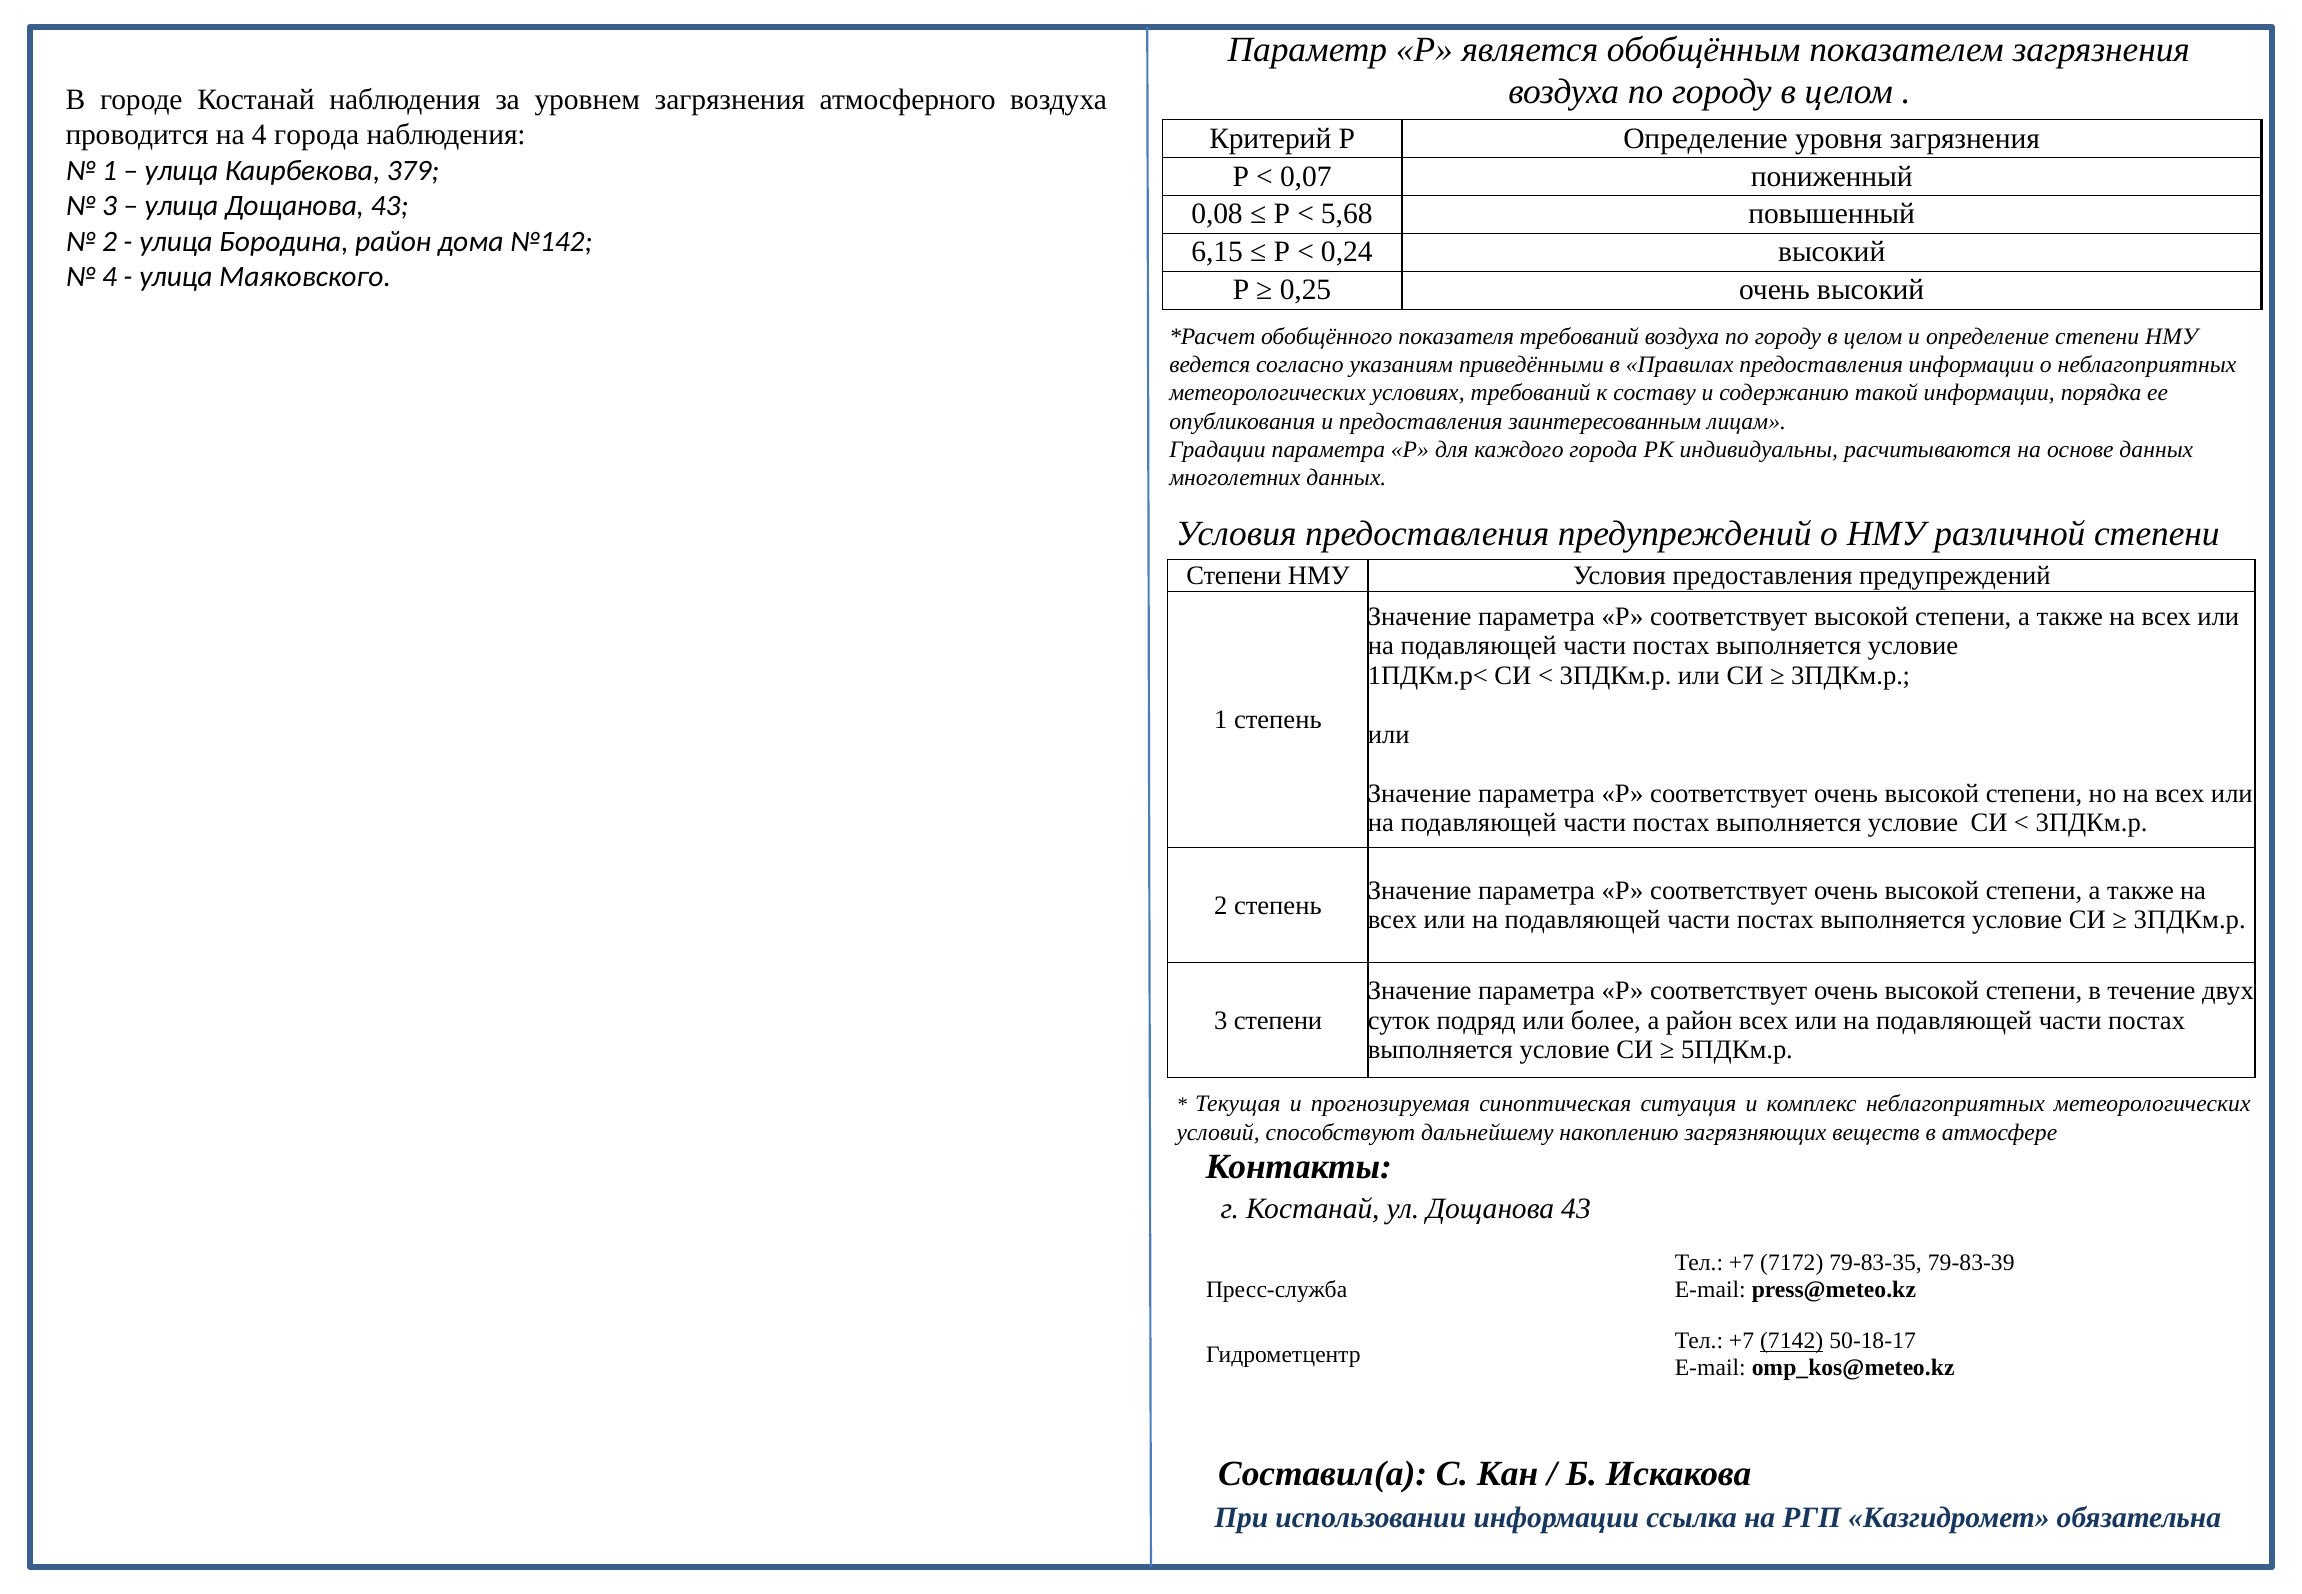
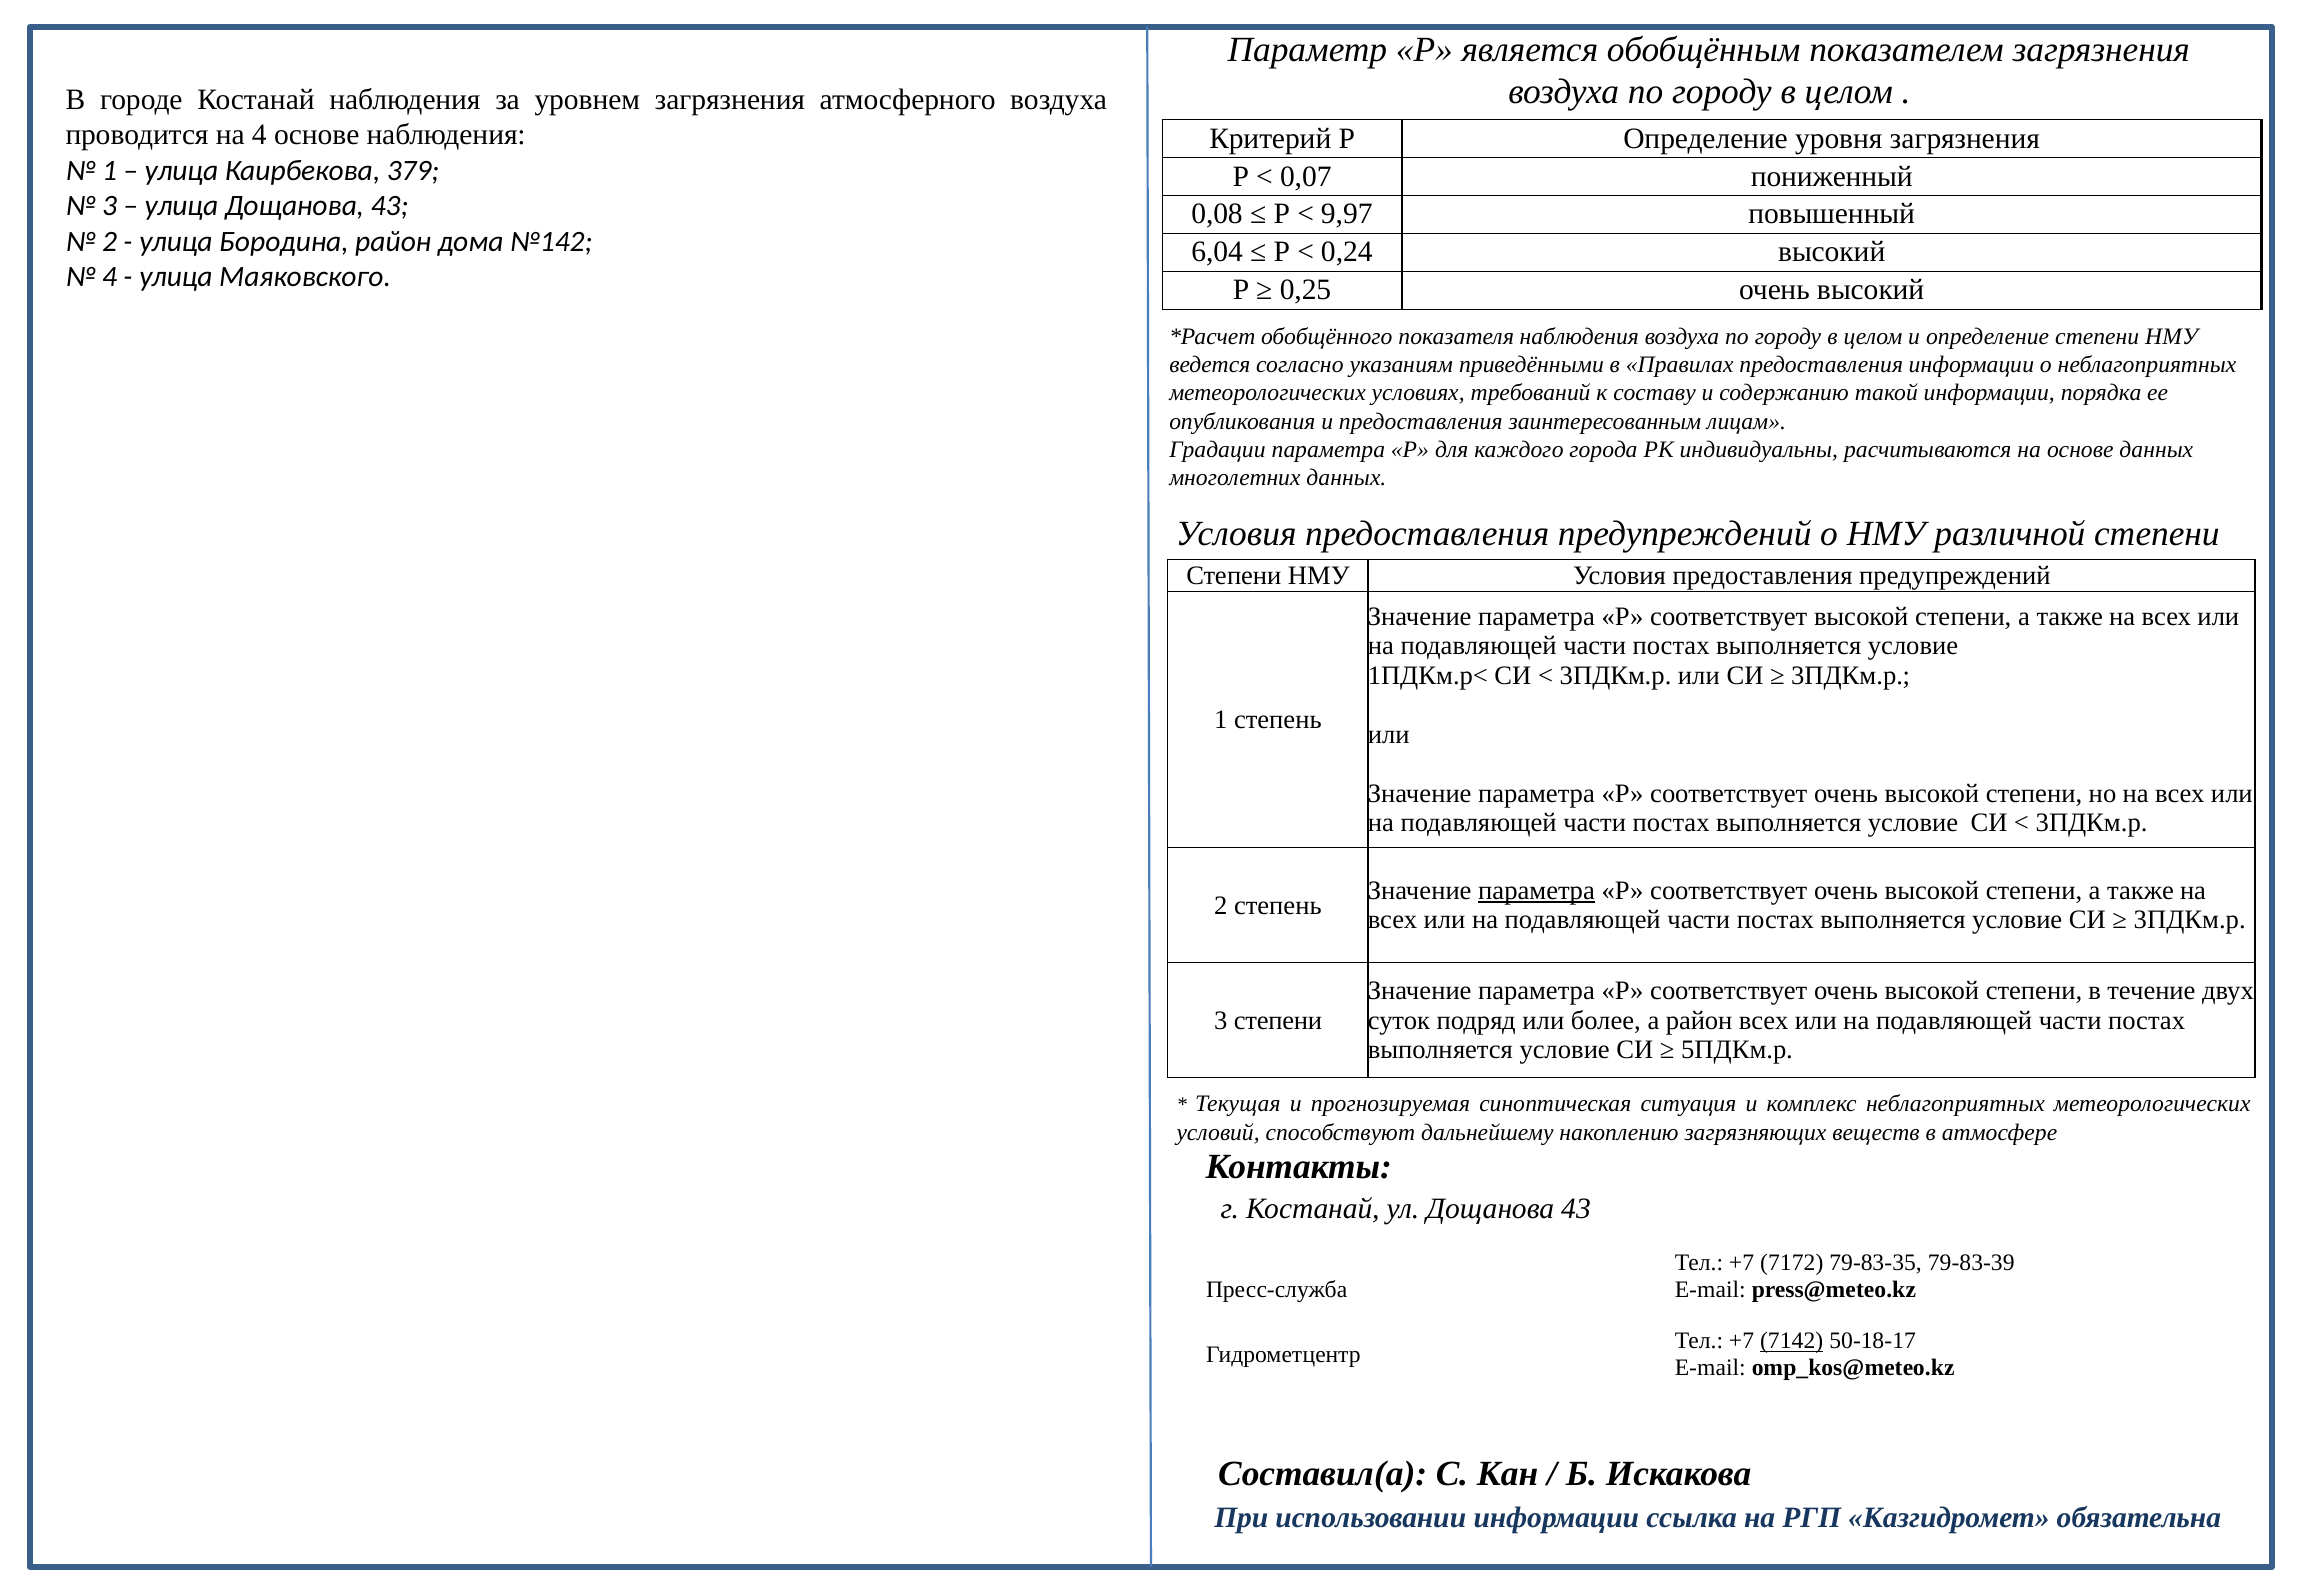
4 города: города -> основе (317, 135)
5,68: 5,68 -> 9,97 (1347, 214)
6,15: 6,15 -> 6,04 (1217, 252)
показателя требований: требований -> наблюдения (1579, 336)
параметра underline: none -> present (1537, 890)
